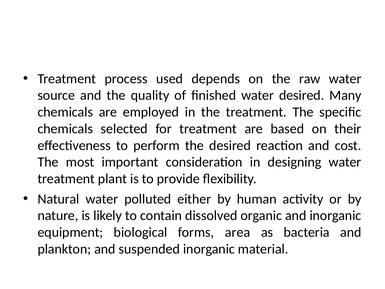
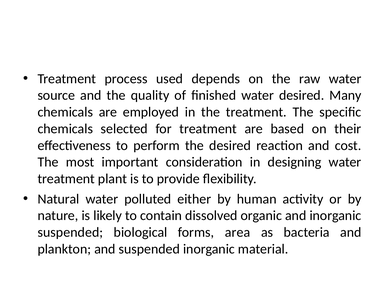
equipment: equipment -> suspended (70, 232)
